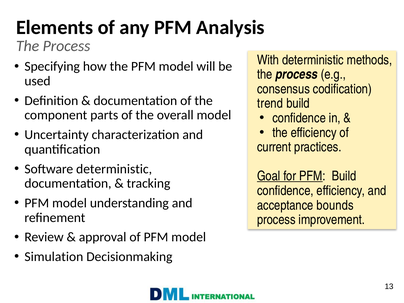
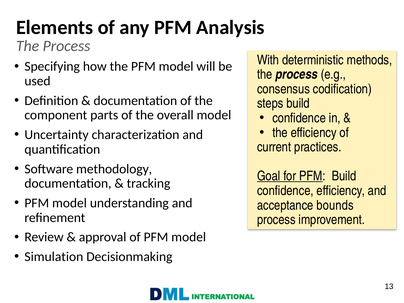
trend: trend -> steps (270, 104)
Software deterministic: deterministic -> methodology (114, 169)
